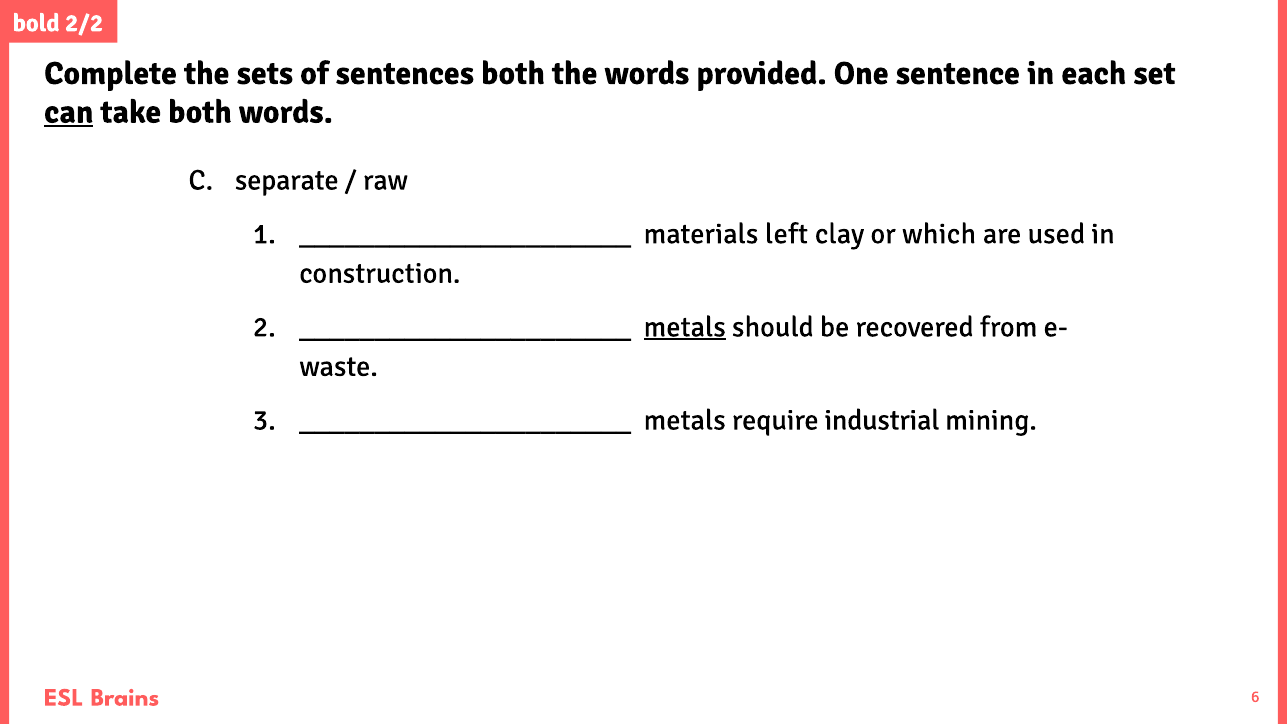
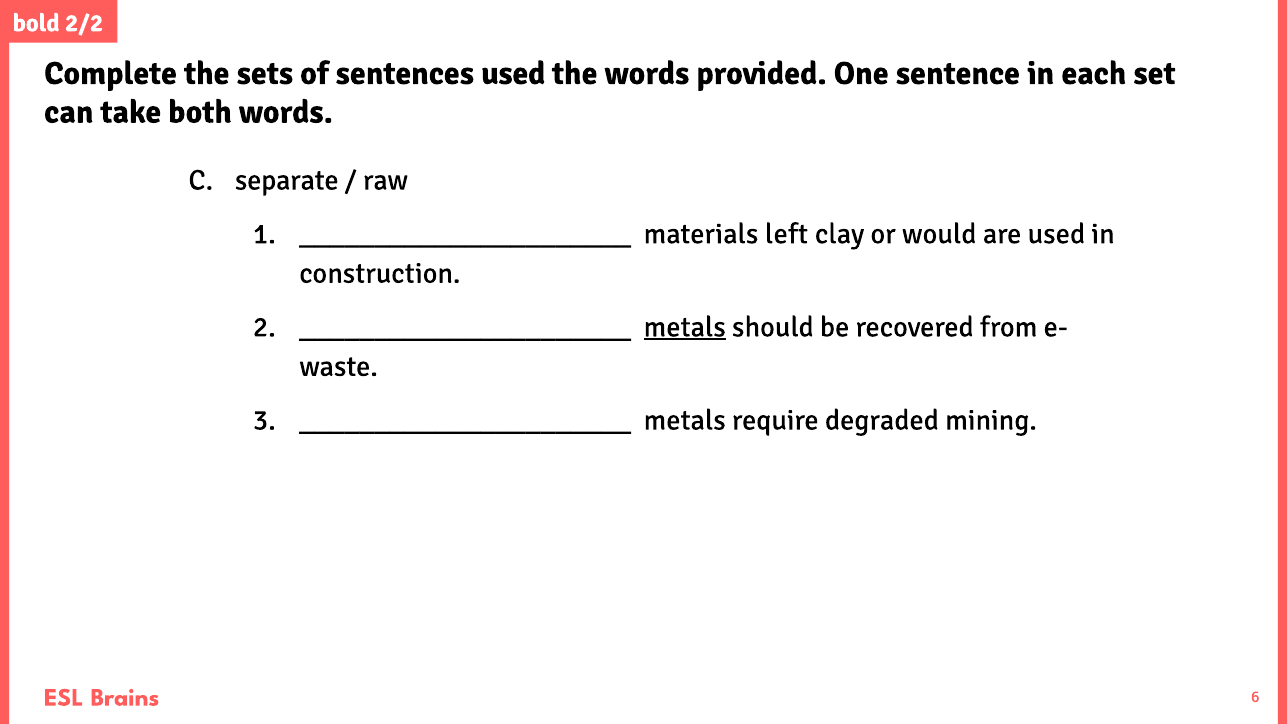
sentences both: both -> used (513, 73)
can underline: present -> none (69, 112)
which: which -> would (939, 234)
industrial: industrial -> degraded (882, 420)
